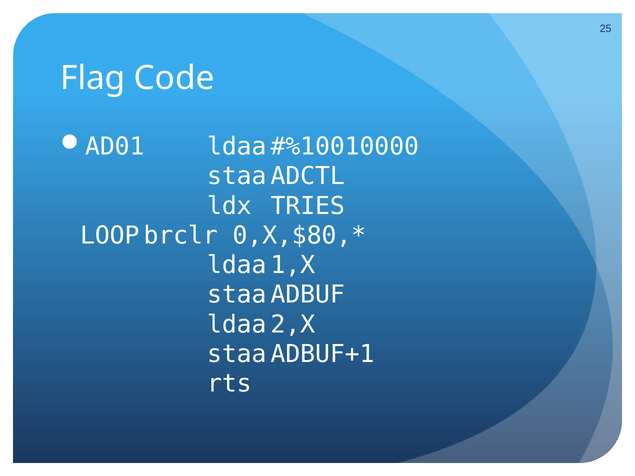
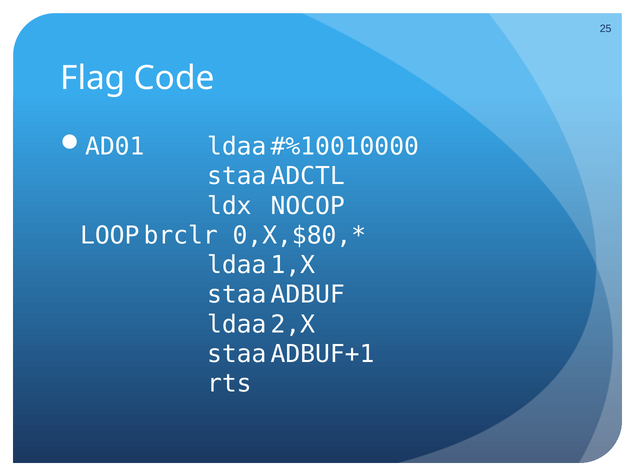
TRIES: TRIES -> NOCOP (308, 206)
